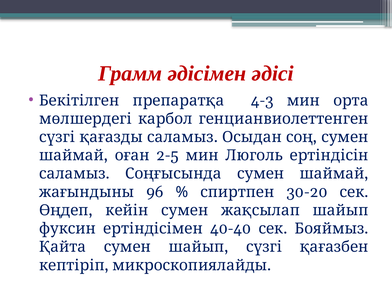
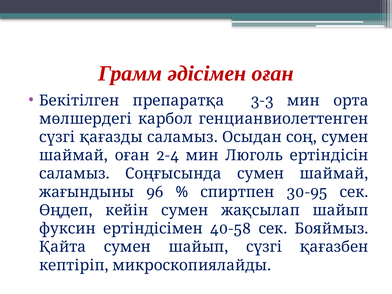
әдісімен әдісі: әдісі -> оған (273, 73)
4-3: 4-3 -> 3-3 (262, 100)
2-5: 2-5 -> 2-4 (168, 155)
30-20: 30-20 -> 30-95 (307, 192)
40-40: 40-40 -> 40-58 (231, 229)
